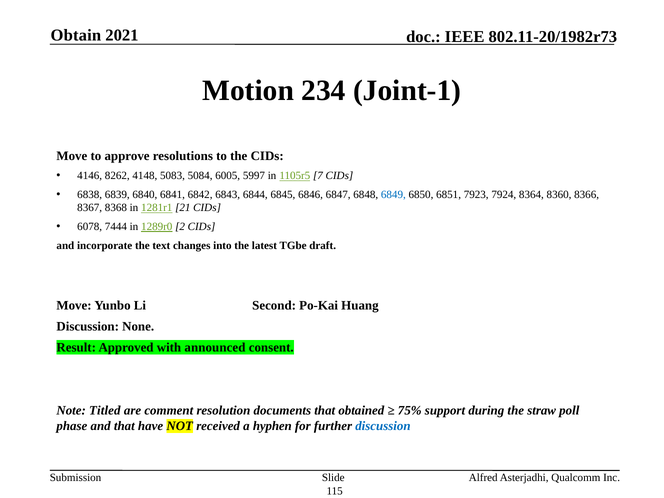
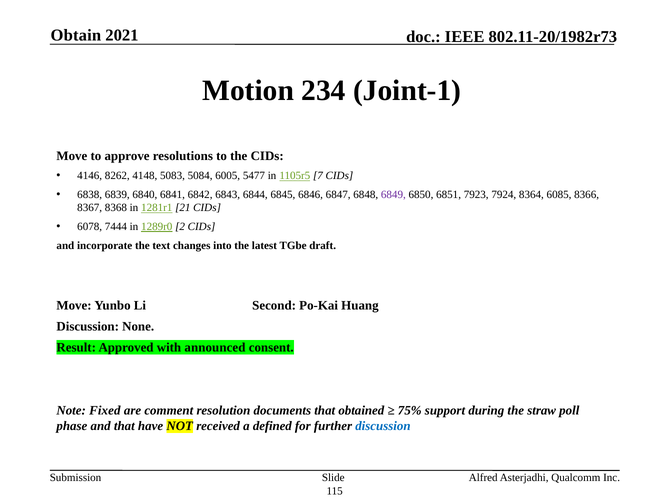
5997: 5997 -> 5477 (254, 176)
6849 colour: blue -> purple (393, 194)
8360: 8360 -> 6085 (559, 194)
Titled: Titled -> Fixed (105, 411)
hyphen: hyphen -> defined (272, 426)
